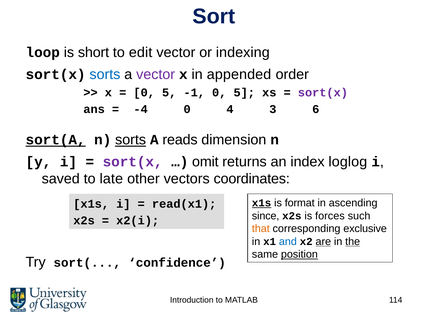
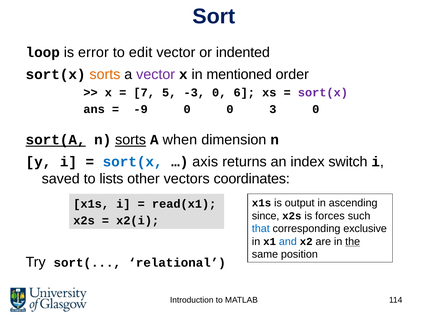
short: short -> error (93, 52)
indexing: indexing -> indented (243, 52)
sorts colour: blue -> orange (105, 74)
appended: appended -> mentioned (239, 74)
0: 0 -> 7 (144, 93)
-1: -1 -> -3 (194, 93)
5: 5 -> 6 (244, 93)
-4: -4 -> -9 (141, 109)
0 4: 4 -> 0 (230, 109)
3 6: 6 -> 0 (316, 109)
reads: reads -> when (180, 140)
sort(x colour: purple -> blue (133, 162)
omit: omit -> axis (205, 162)
loglog: loglog -> switch (348, 162)
late: late -> lists (111, 179)
x1s underline: present -> none (262, 203)
format: format -> output (300, 203)
that colour: orange -> blue (261, 229)
are underline: present -> none (323, 242)
position underline: present -> none (299, 254)
confidence: confidence -> relational (177, 263)
